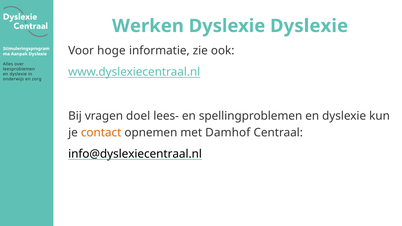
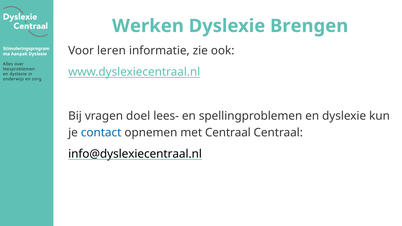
Dyslexie Dyslexie: Dyslexie -> Brengen (309, 26)
hoge: hoge -> leren (111, 51)
contact colour: orange -> blue (101, 133)
met Damhof: Damhof -> Centraal (228, 133)
